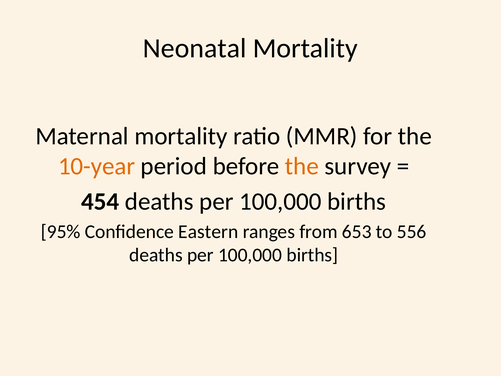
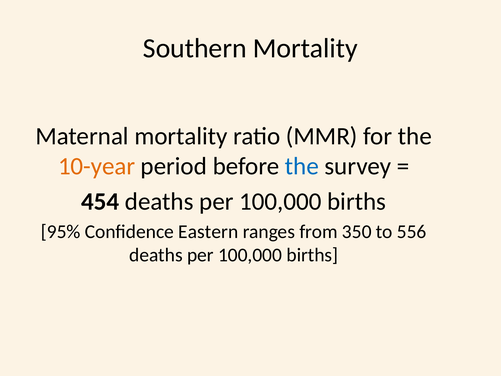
Neonatal: Neonatal -> Southern (195, 48)
the colour: orange -> blue (302, 166)
653: 653 -> 350 (357, 232)
